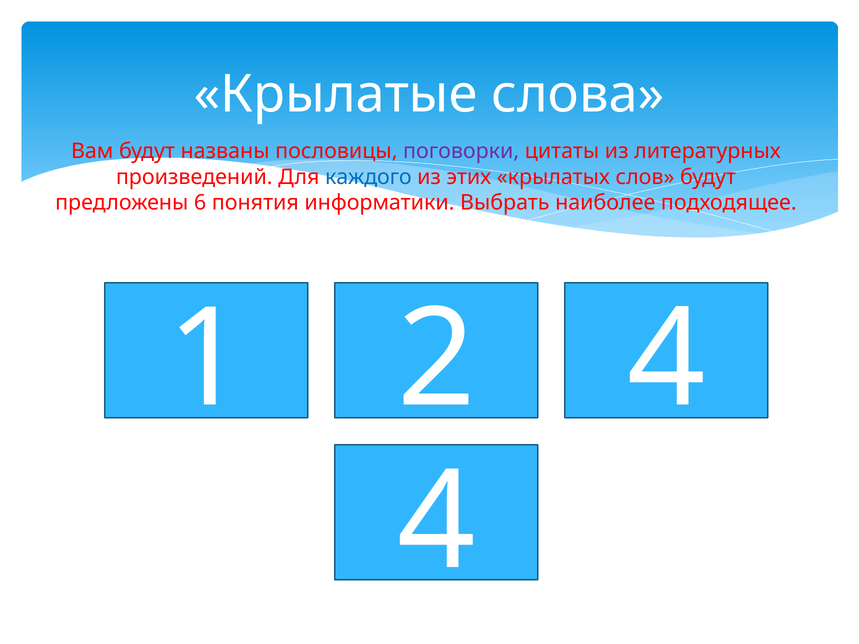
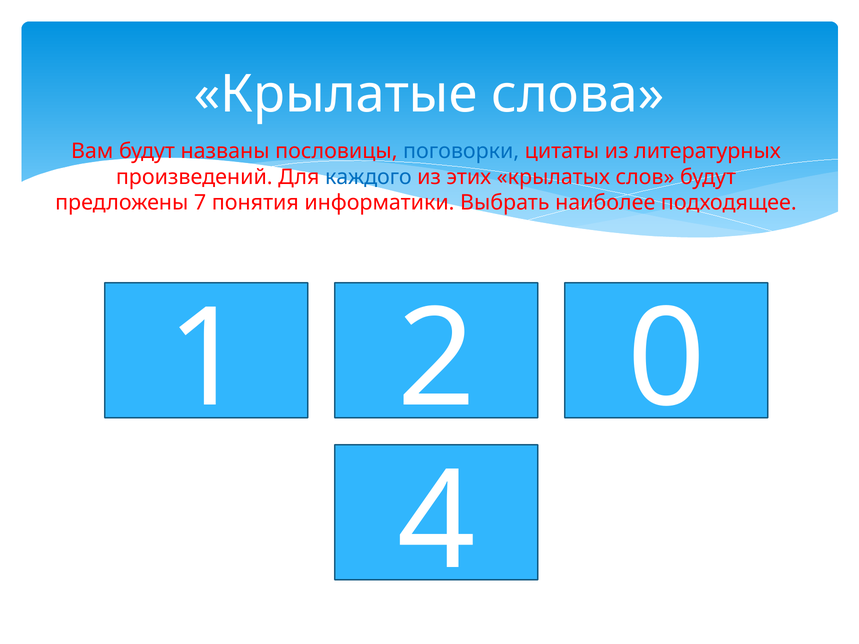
поговорки colour: purple -> blue (461, 151)
6: 6 -> 7 (200, 203)
4: 4 -> 0 (666, 360)
